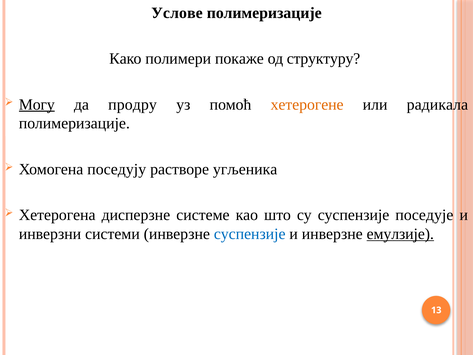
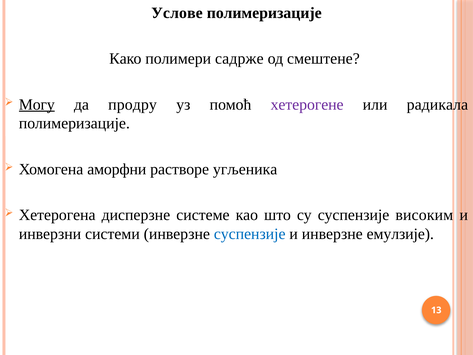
покаже: покаже -> садрже (239, 59)
структуру: структуру -> смештене (323, 59)
хетерогене colour: orange -> purple (307, 104)
поседују: поседују -> аморфни (117, 169)
поседује: поседује -> високим (424, 215)
емулзије underline: present -> none (400, 234)
